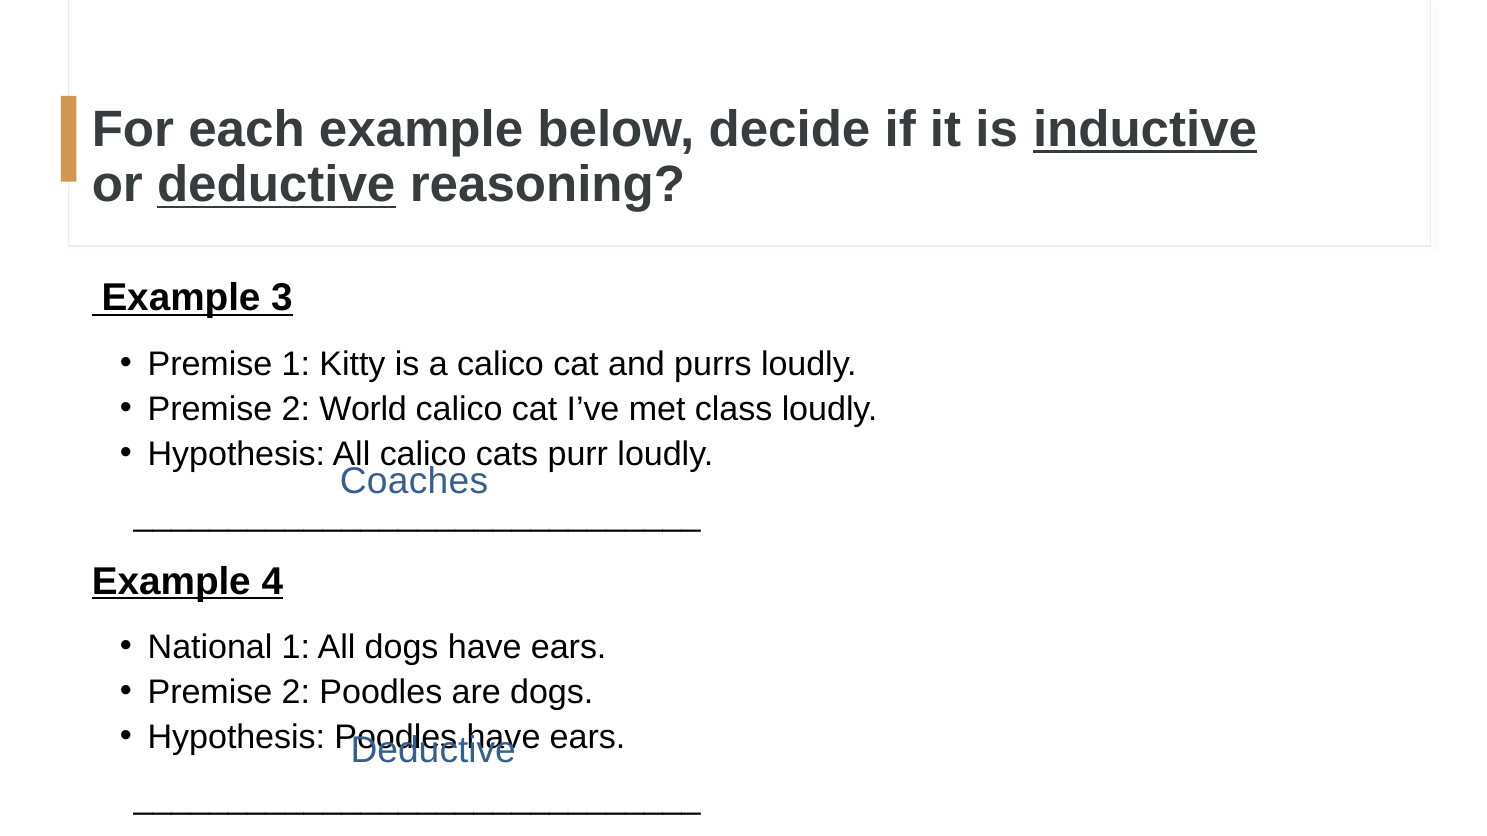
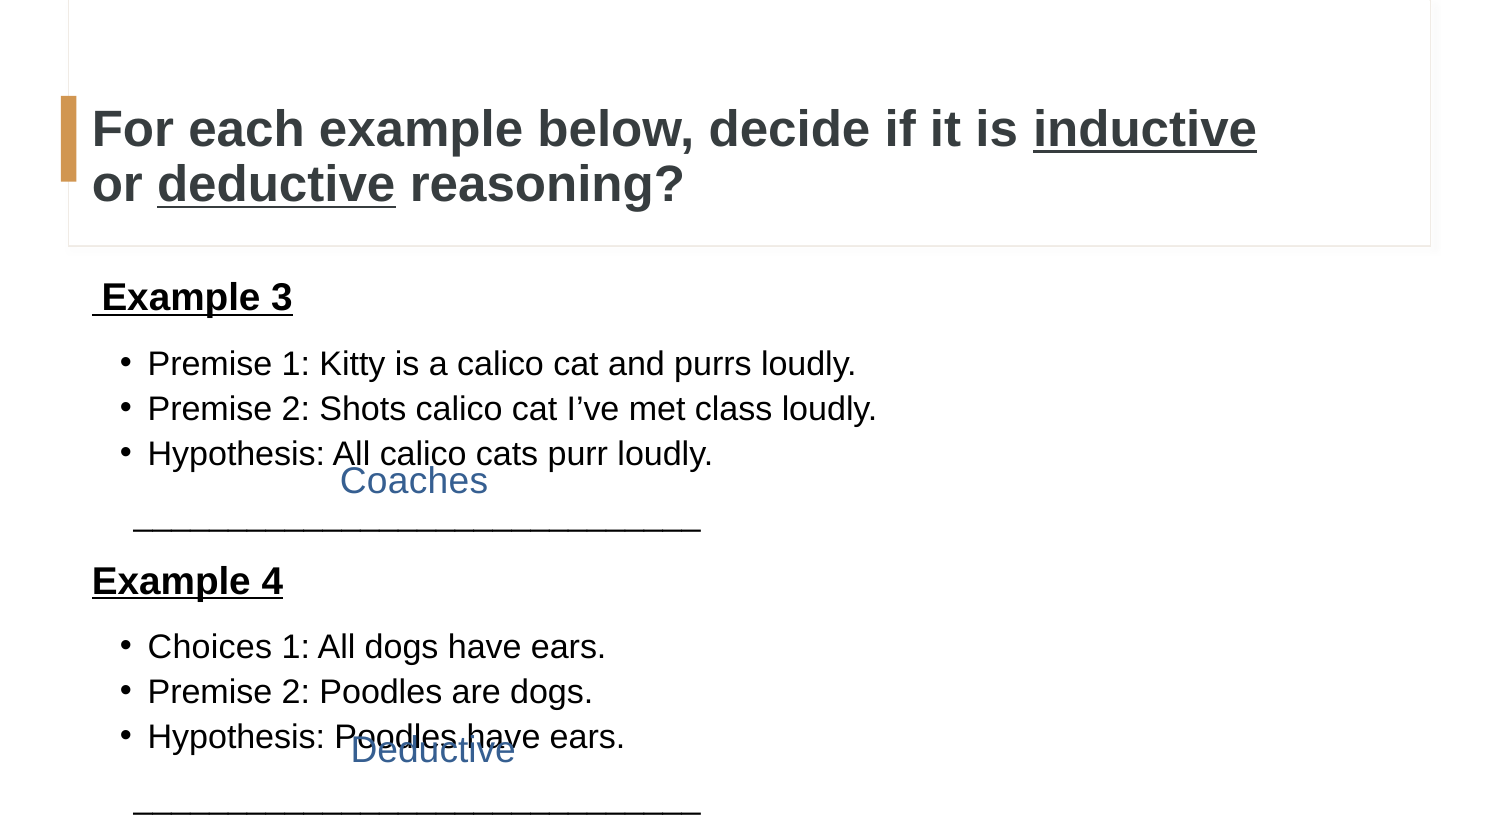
World: World -> Shots (363, 409)
National: National -> Choices (210, 648)
